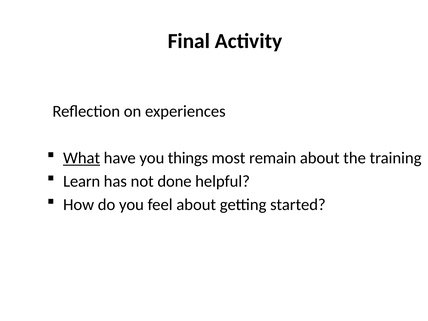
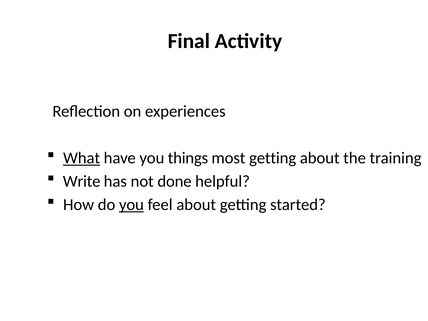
most remain: remain -> getting (273, 158)
Learn: Learn -> Write (82, 181)
you underline: none -> present (131, 205)
